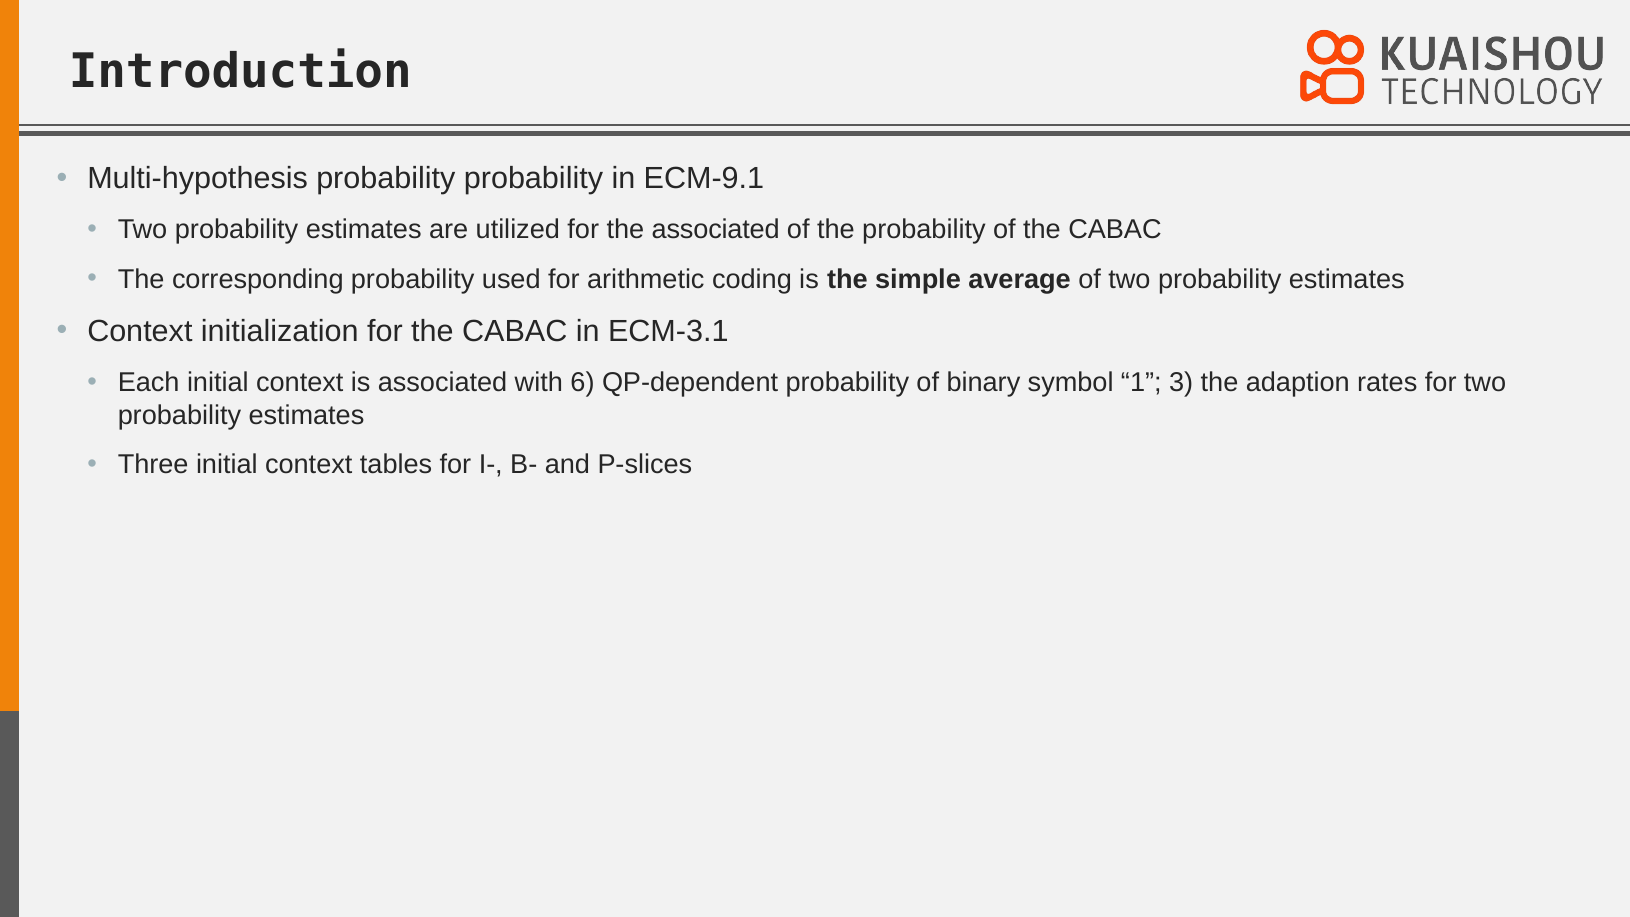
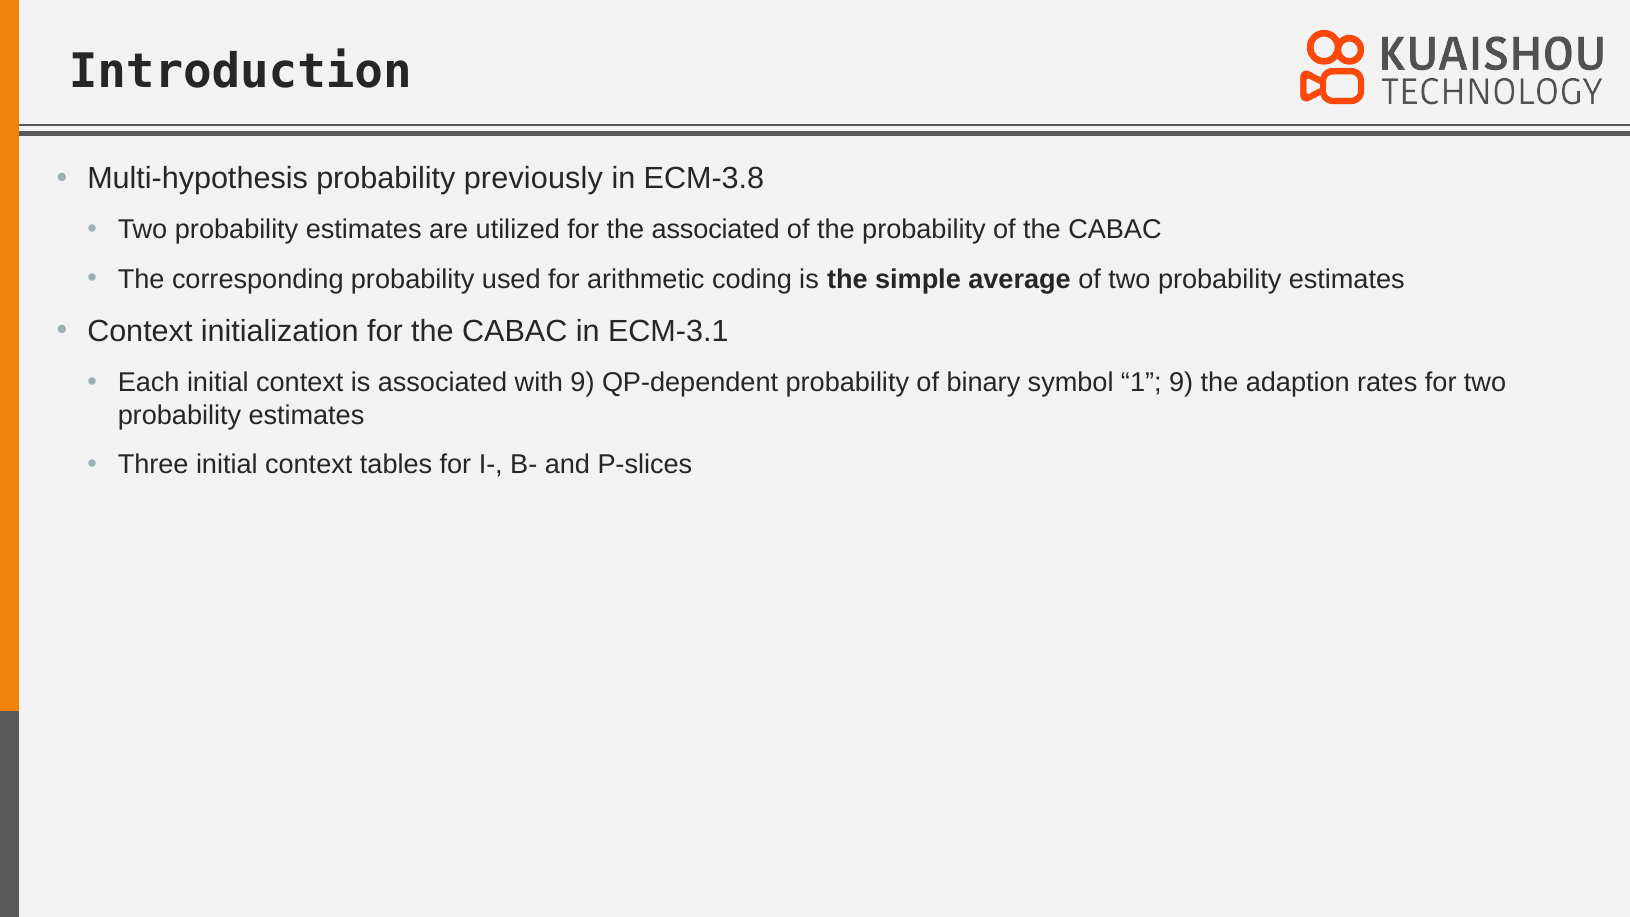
probability probability: probability -> previously (533, 179)
ECM-9.1: ECM-9.1 -> ECM-3.8 (704, 179)
with 6: 6 -> 9 (583, 383)
1 3: 3 -> 9 (1181, 383)
